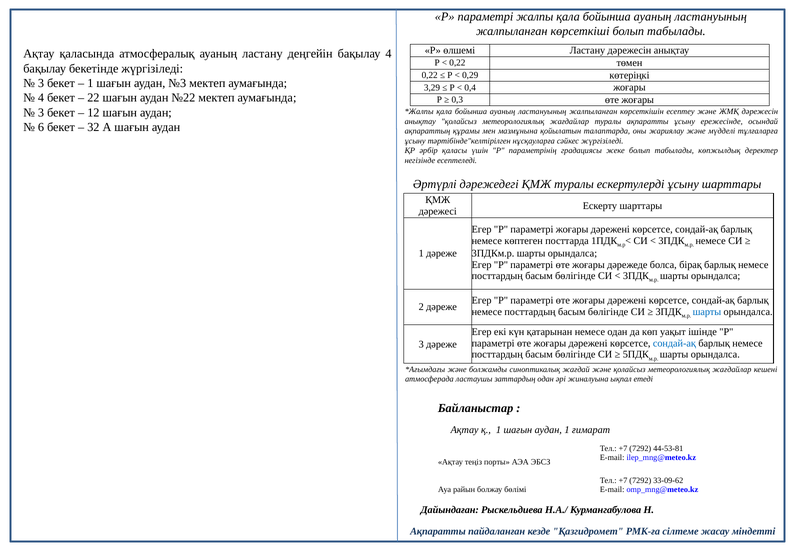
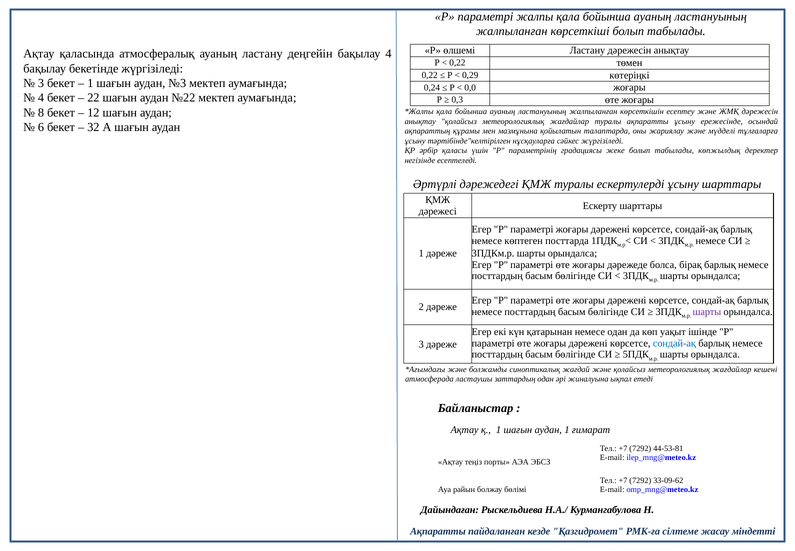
3,29: 3,29 -> 0,24 (432, 87)
0,4: 0,4 -> 0,0 (470, 87)
3: 3 -> 8 (41, 113)
шарты colour: blue -> purple (707, 312)
